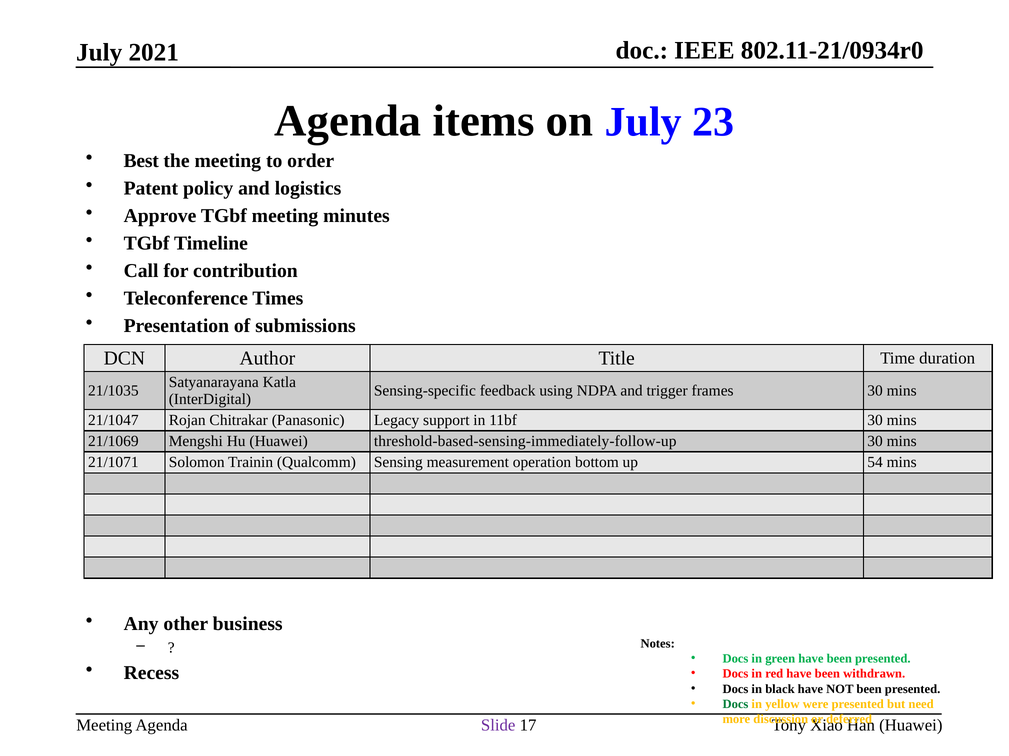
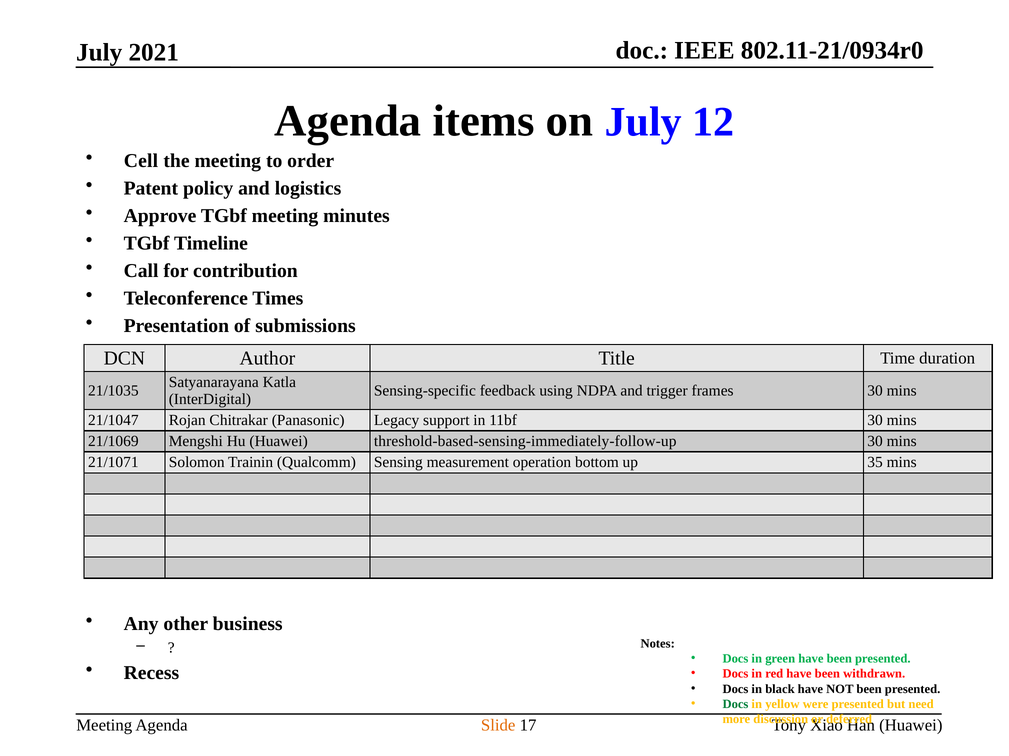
23: 23 -> 12 (713, 122)
Best: Best -> Cell (141, 161)
54: 54 -> 35 (875, 463)
Slide colour: purple -> orange (498, 726)
